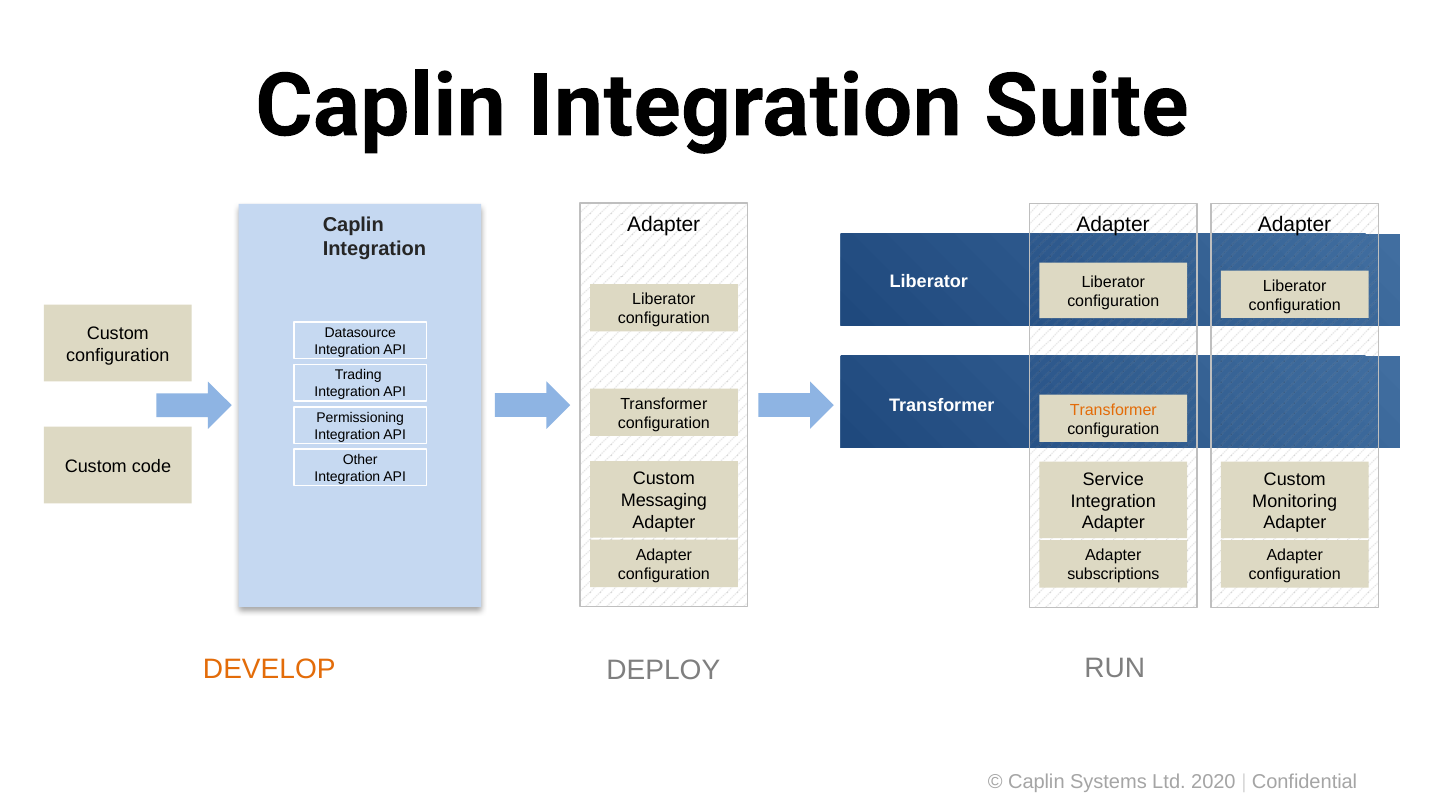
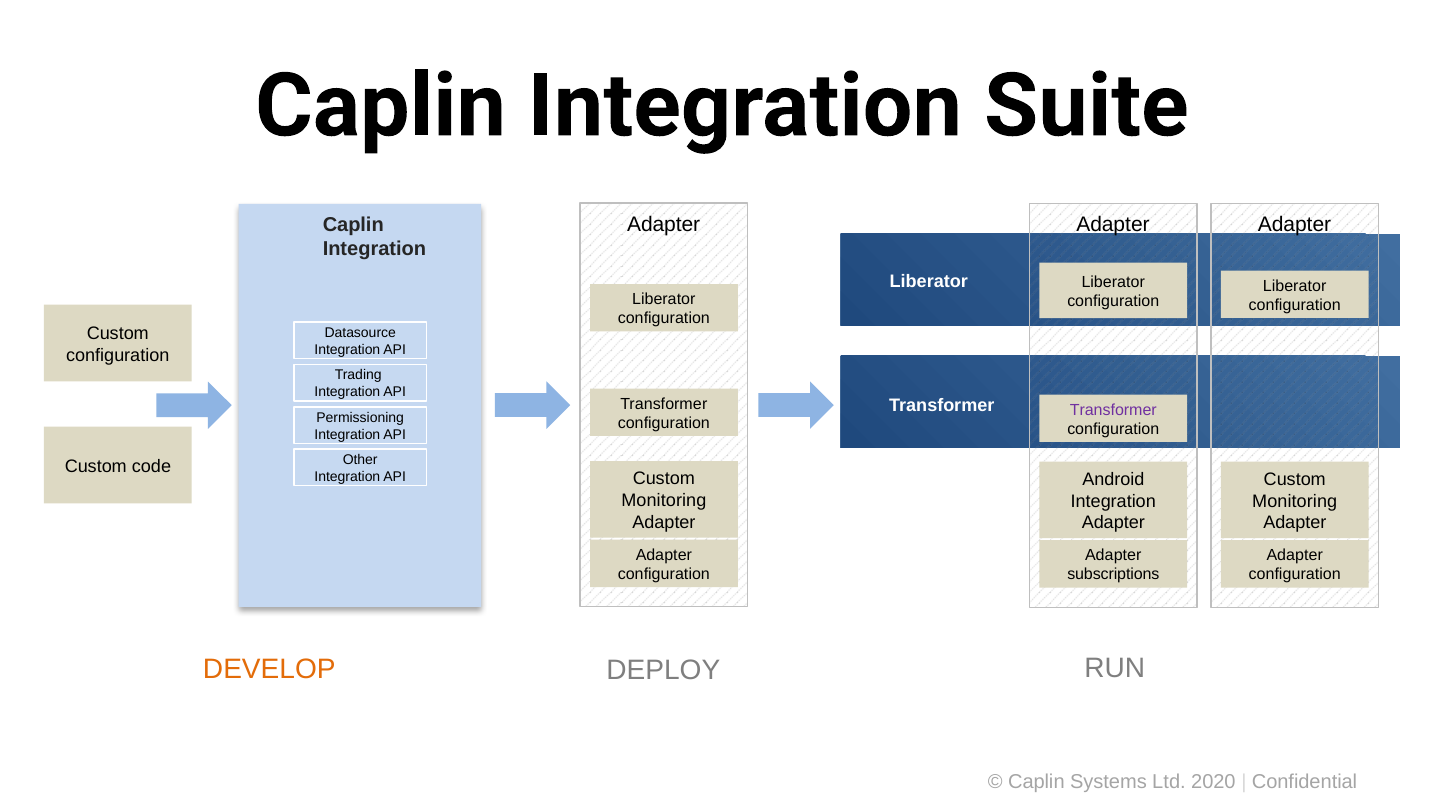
Transformer colour: orange -> purple (1113, 410)
Service: Service -> Android (1113, 480)
Messaging: Messaging -> Monitoring (664, 501)
